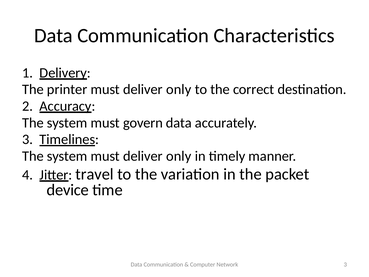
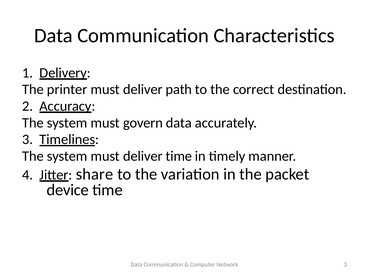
only: only -> path (179, 89)
system must deliver only: only -> time (179, 156)
travel: travel -> share (94, 174)
